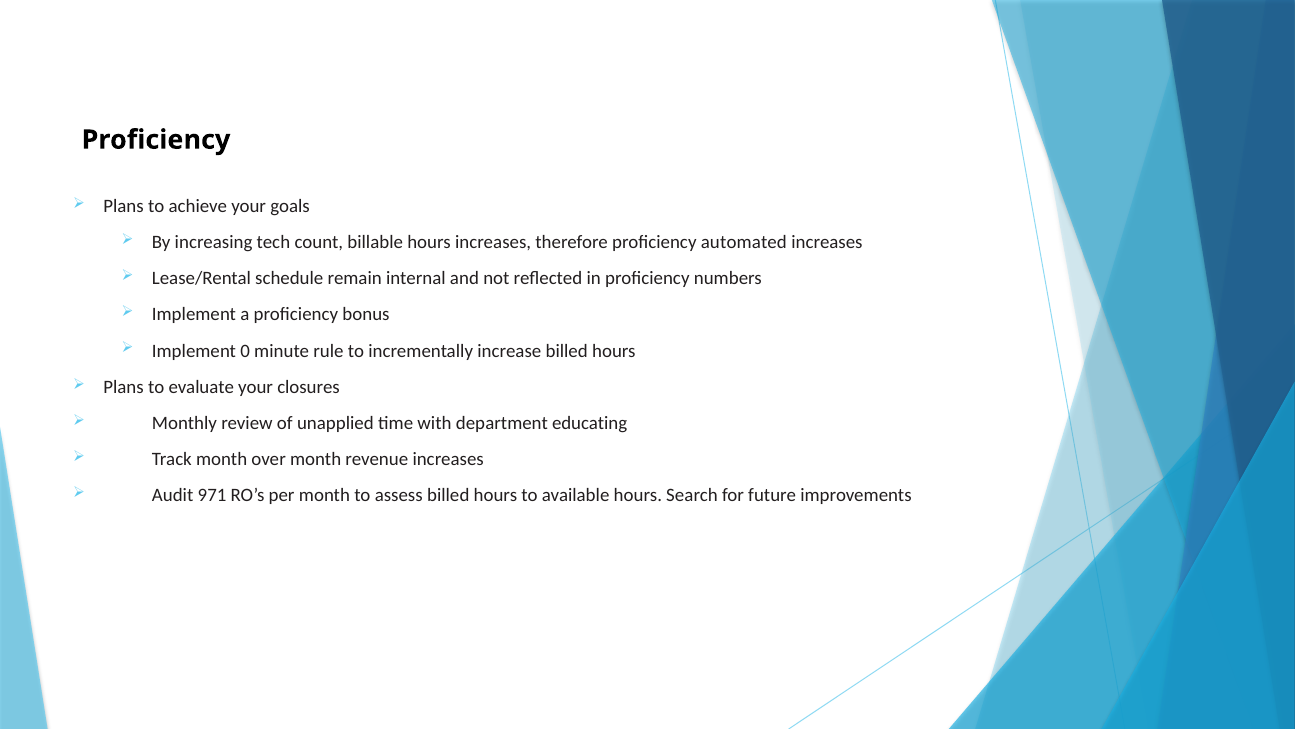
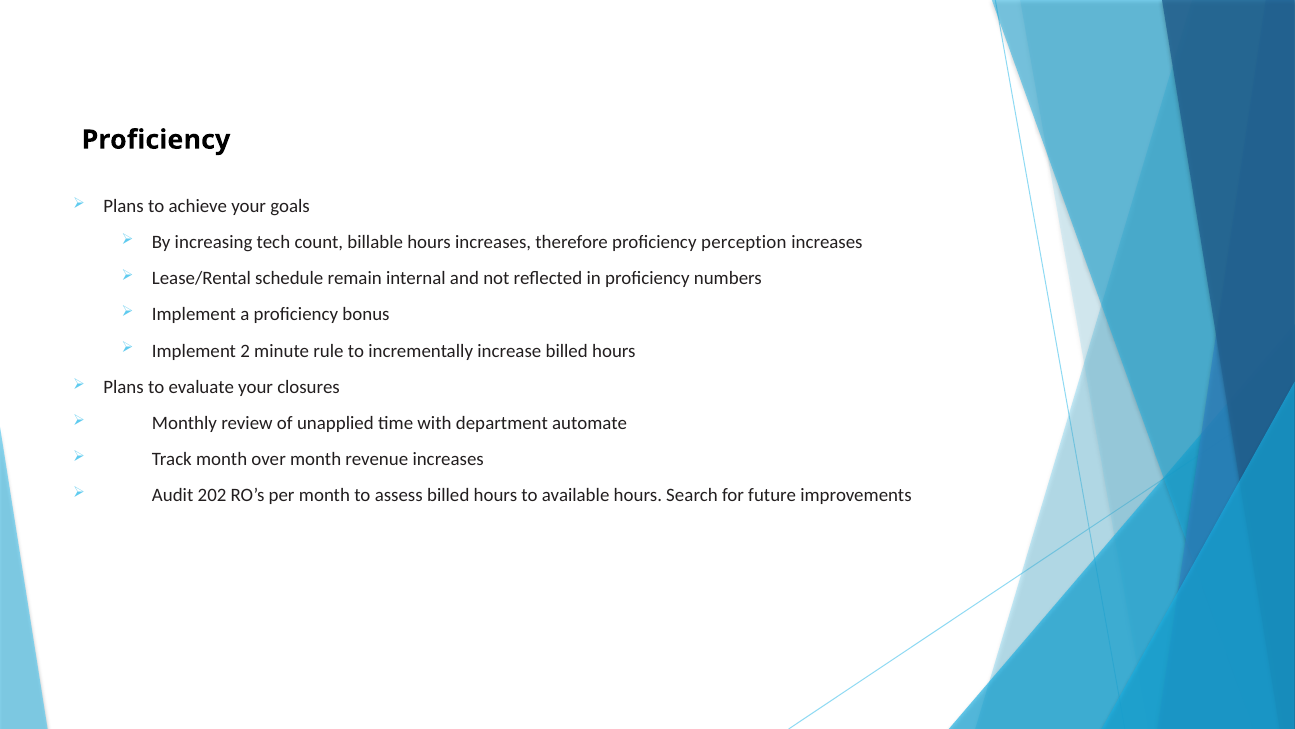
automated: automated -> perception (744, 242)
0: 0 -> 2 (245, 351)
educating: educating -> automate (590, 423)
971: 971 -> 202 (212, 495)
